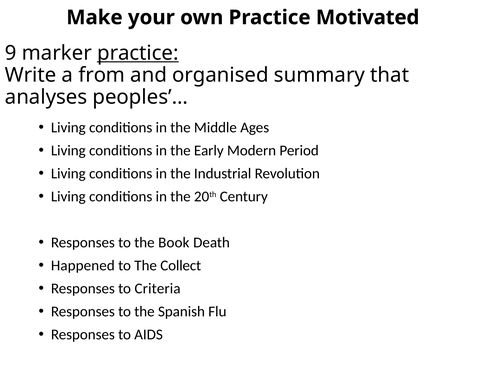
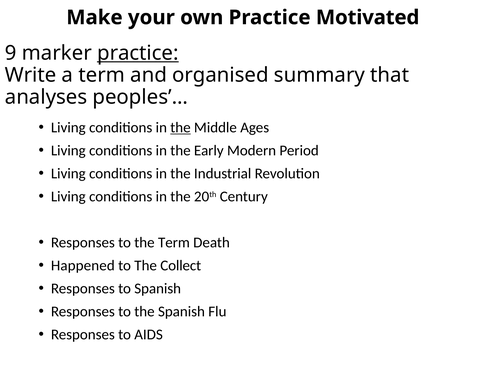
a from: from -> term (102, 75)
the underline: none -> present (180, 128)
the Book: Book -> Term (174, 243)
to Criteria: Criteria -> Spanish (158, 289)
